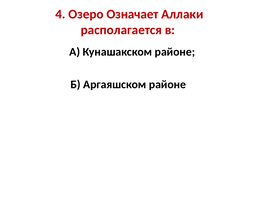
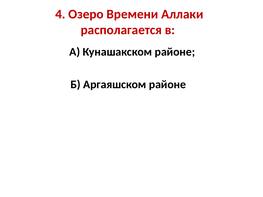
Означает: Означает -> Времени (132, 14)
